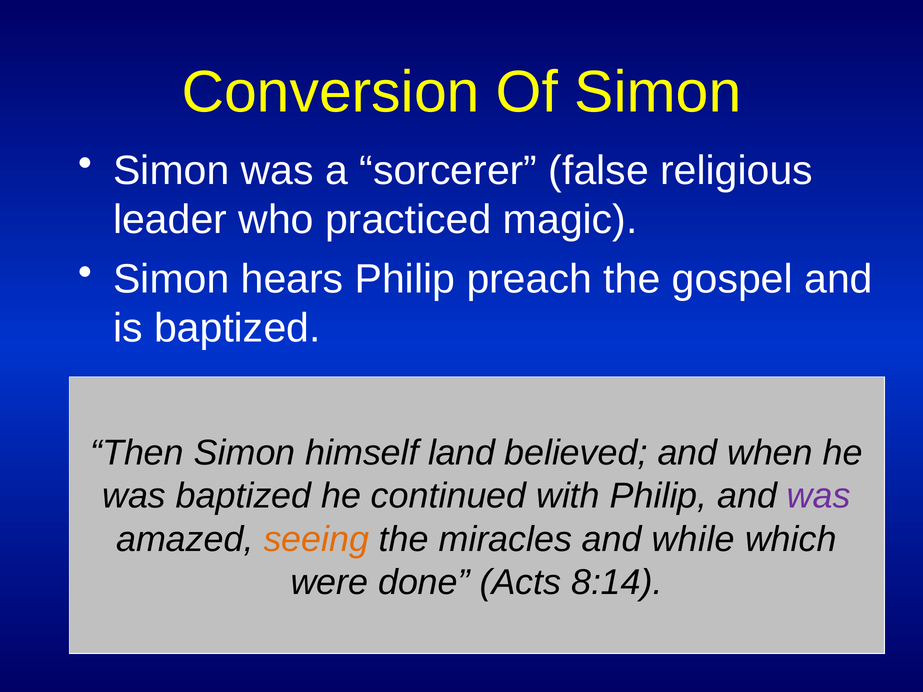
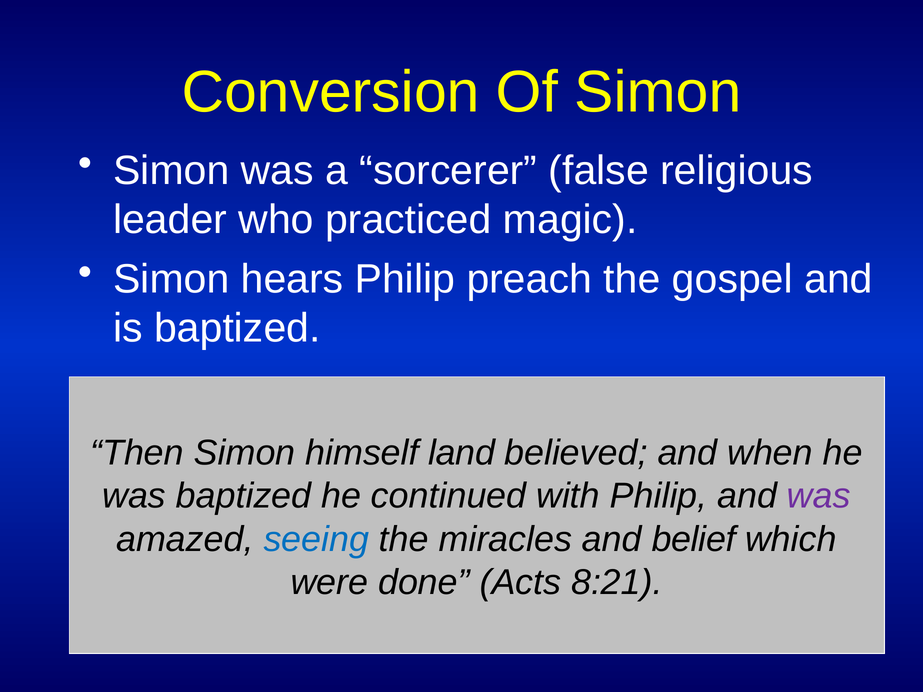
seeing colour: orange -> blue (316, 539)
while: while -> belief (694, 539)
8:14: 8:14 -> 8:21 (617, 582)
